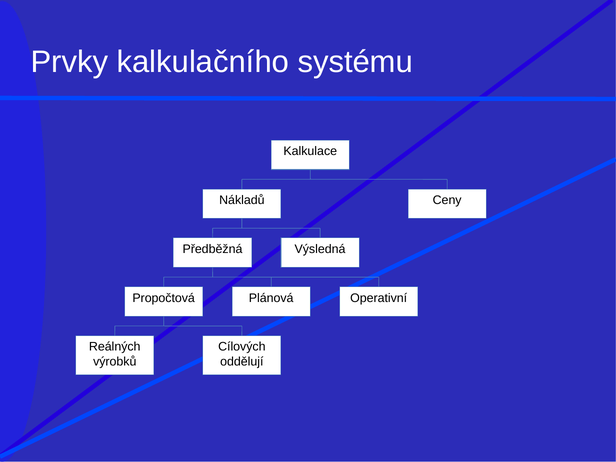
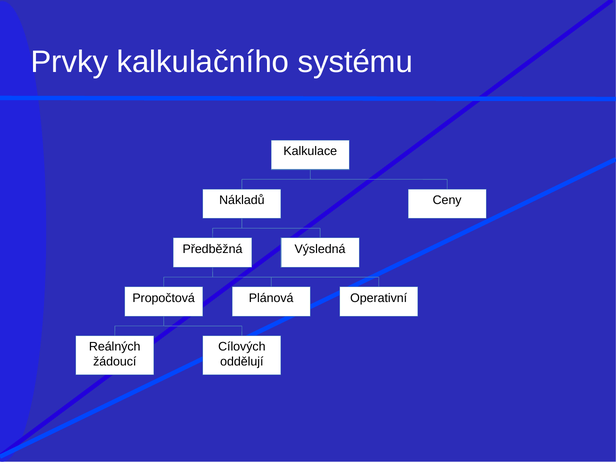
výrobků: výrobků -> žádoucí (115, 362)
